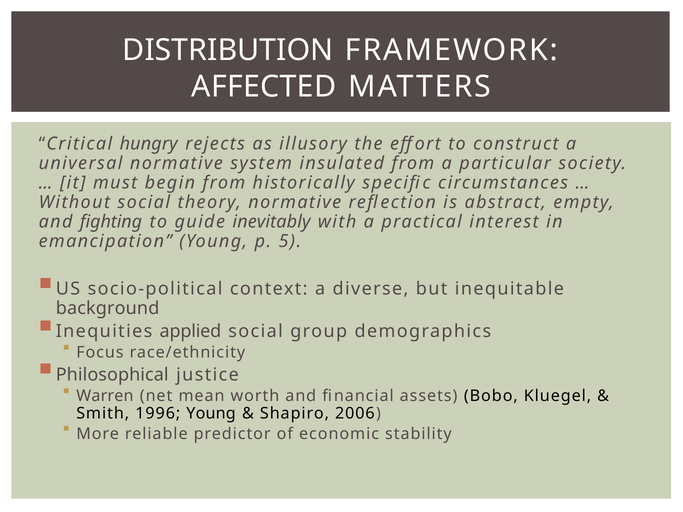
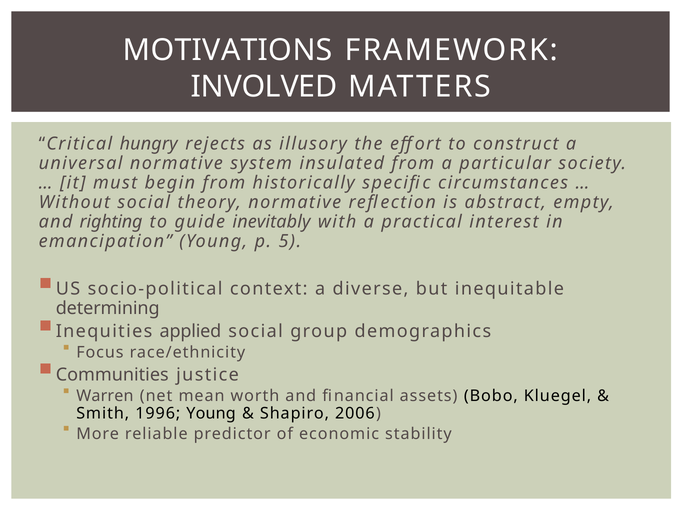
DISTRIBUTION: DISTRIBUTION -> MOTIVATIONS (228, 50)
AFFECTED: AFFECTED -> INVOLVED (264, 87)
fighting: fighting -> righting (111, 222)
background: background -> determining (108, 309)
Philosophical: Philosophical -> Communities (112, 375)
